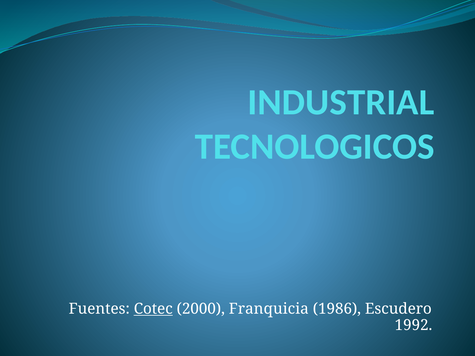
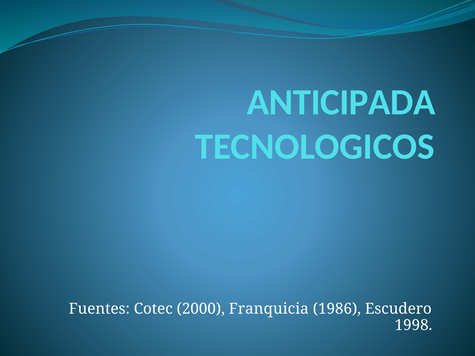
INDUSTRIAL: INDUSTRIAL -> ANTICIPADA (341, 102)
Cotec underline: present -> none (153, 309)
1992: 1992 -> 1998 (414, 325)
